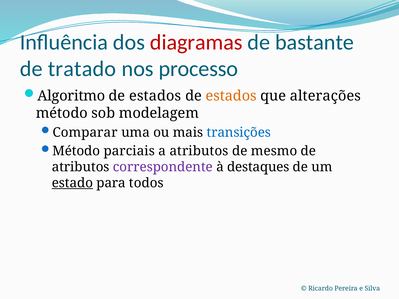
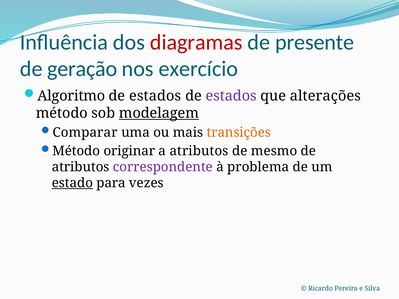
bastante: bastante -> presente (315, 42)
tratado: tratado -> geração (82, 69)
processo: processo -> exercício (198, 69)
estados colour: orange -> purple (231, 96)
modelagem underline: none -> present (159, 113)
transições colour: blue -> orange (239, 133)
parciais: parciais -> originar (129, 151)
destaques: destaques -> problema (258, 167)
todos: todos -> vezes (146, 183)
